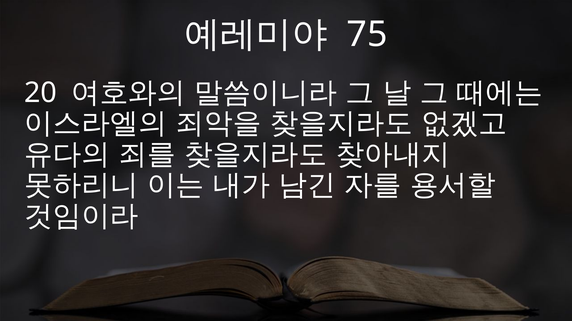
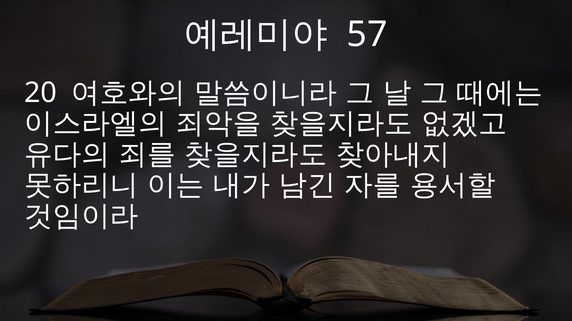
75: 75 -> 57 (367, 34)
